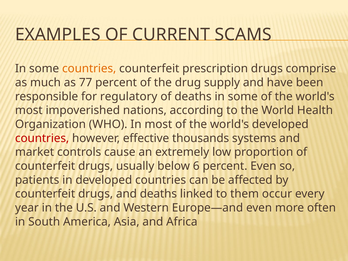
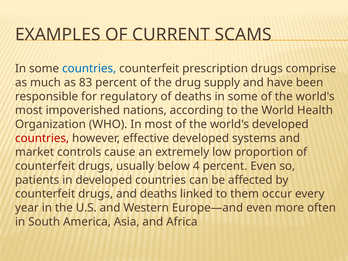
countries colour: orange -> blue (89, 69)
77: 77 -> 83 (86, 83)
effective thousands: thousands -> developed (201, 138)
6: 6 -> 4 (196, 166)
